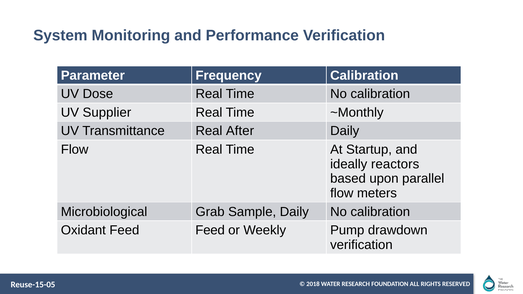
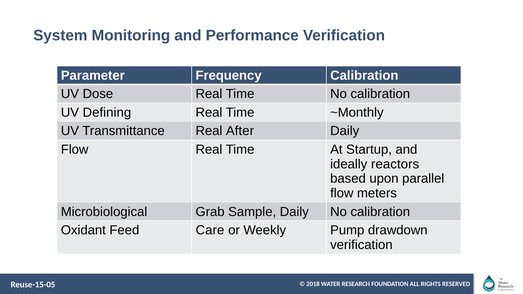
Supplier: Supplier -> Defining (107, 113)
Feed Feed: Feed -> Care (210, 230)
